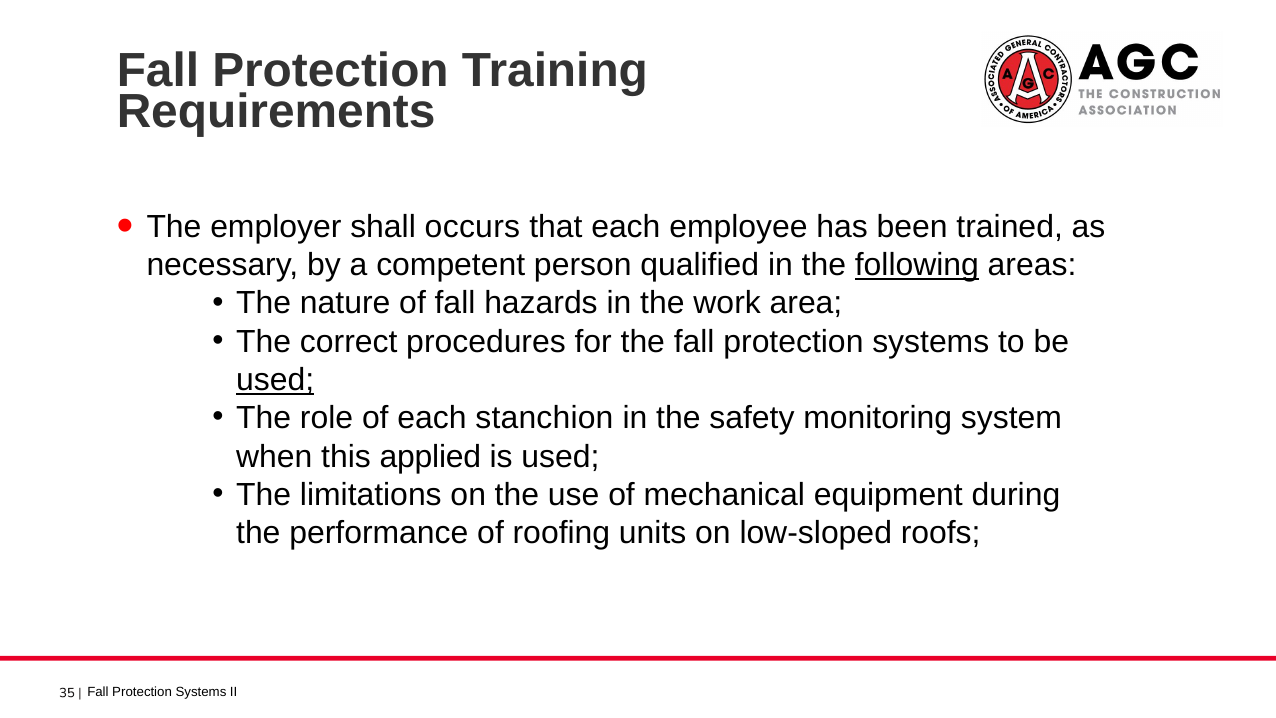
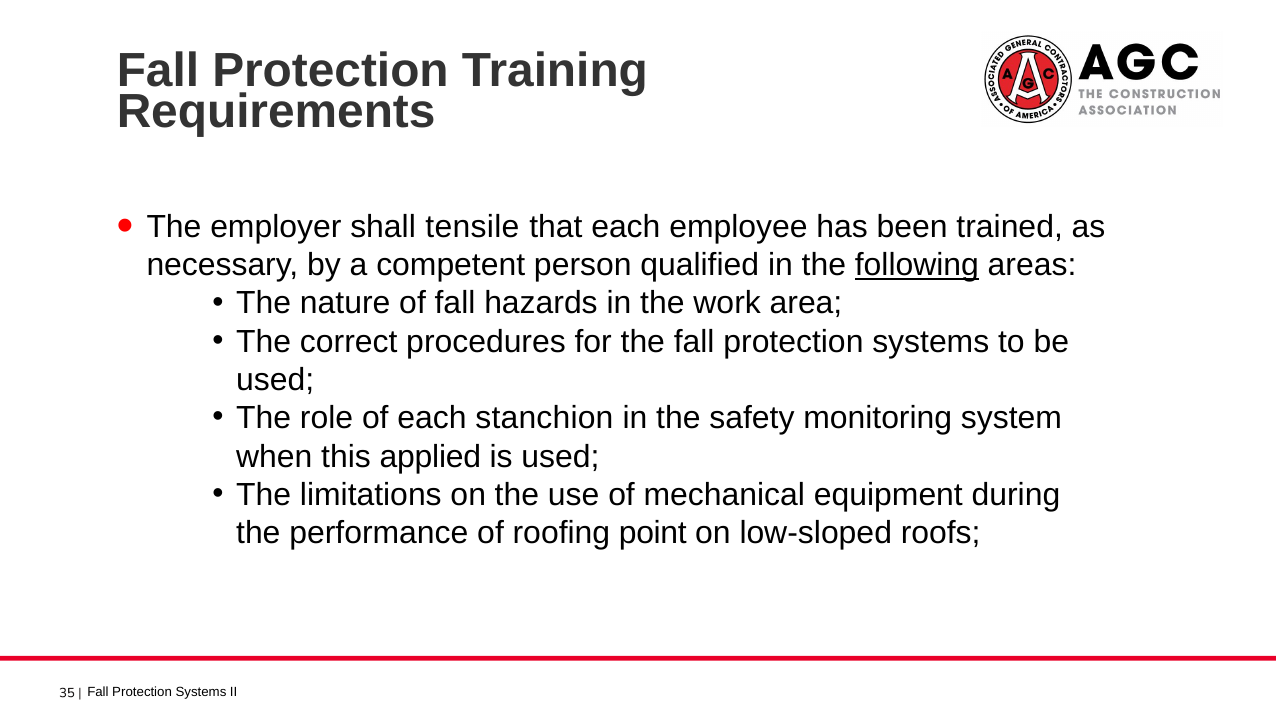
occurs: occurs -> tensile (472, 227)
used underline: present -> none (275, 380)
units: units -> point (653, 533)
